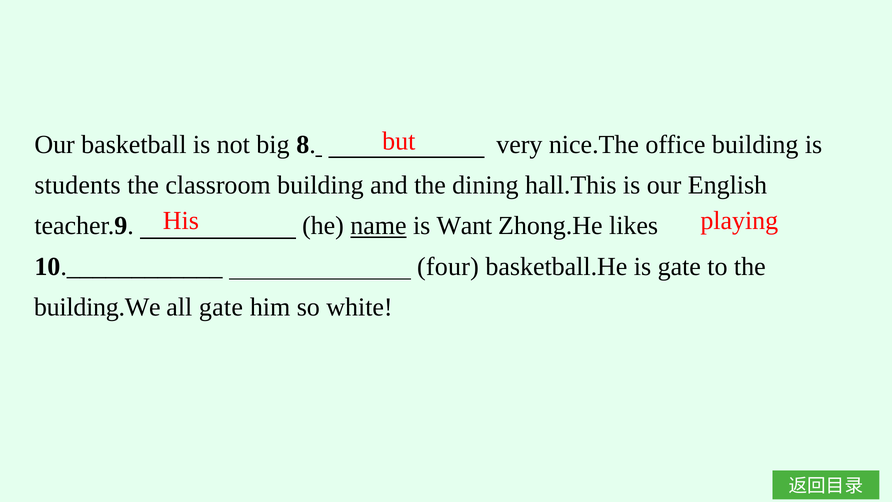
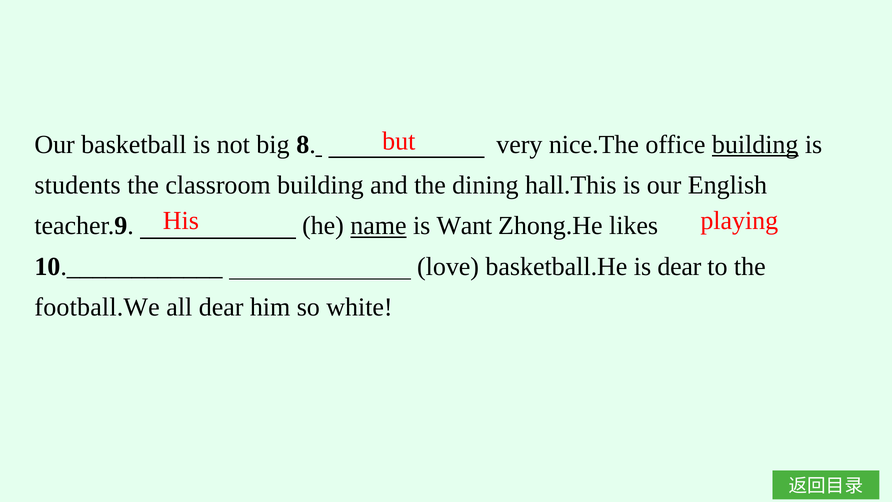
building underline: none -> present (755, 145)
four: four -> love (448, 266)
is gate: gate -> dear (679, 266)
building.We: building.We -> football.We (97, 307)
all gate: gate -> dear (221, 307)
